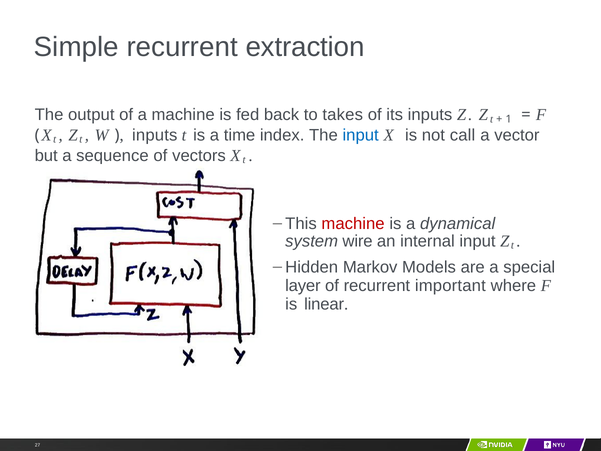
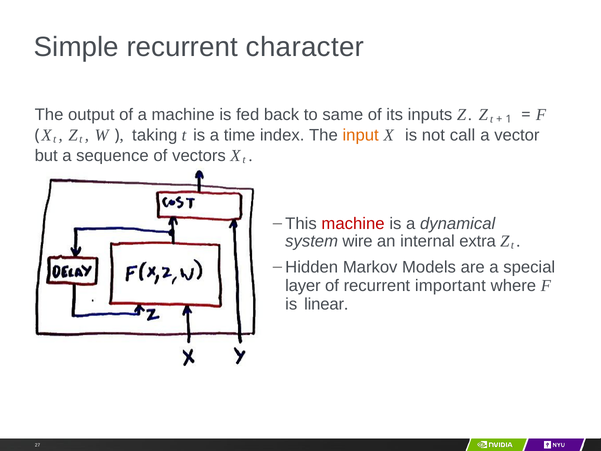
extraction: extraction -> character (305, 47)
takes: takes -> same (343, 115)
inputs: inputs -> taking (155, 135)
input colour: blue -> orange (361, 135)
internal input: input -> extra (478, 241)
